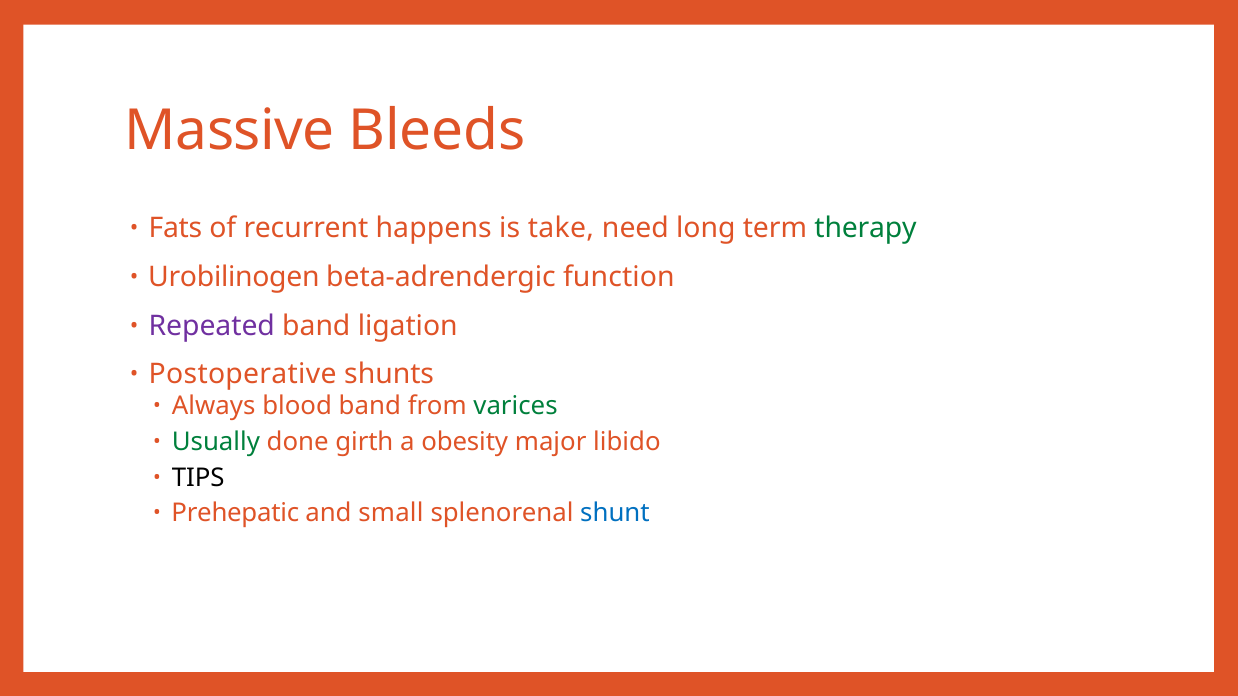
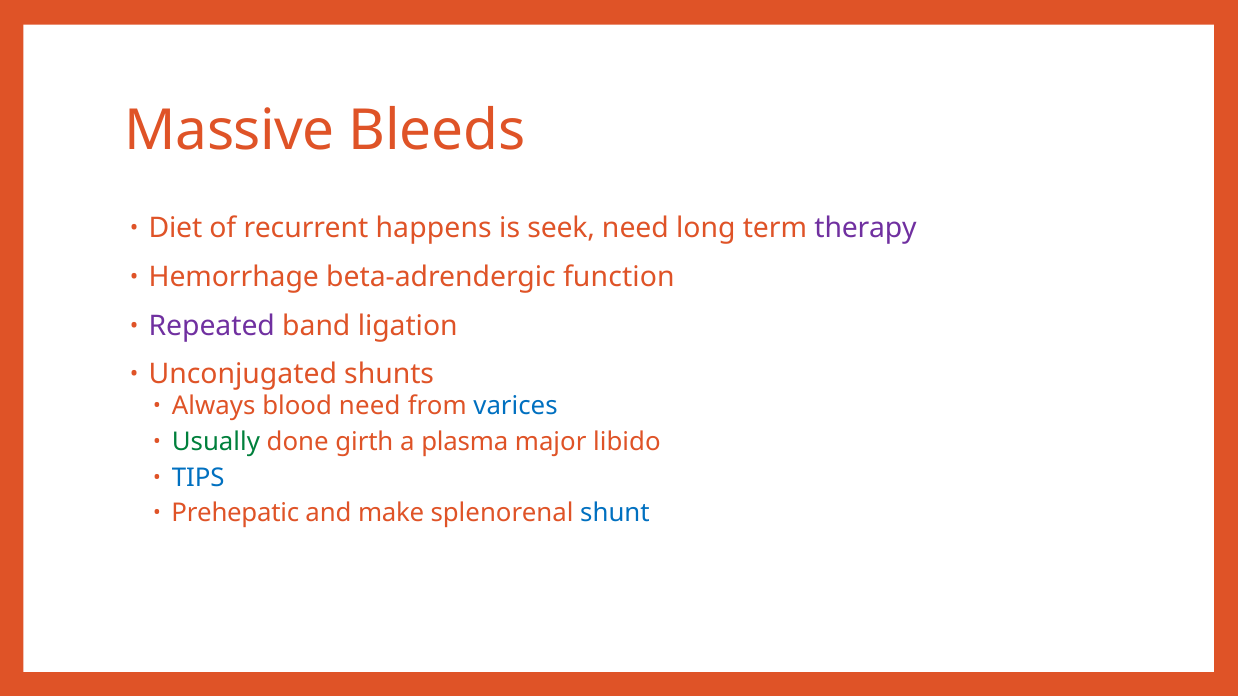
Fats: Fats -> Diet (175, 229)
take: take -> seek (561, 229)
therapy colour: green -> purple (866, 229)
Urobilinogen: Urobilinogen -> Hemorrhage (234, 277)
Postoperative: Postoperative -> Unconjugated (243, 375)
blood band: band -> need (370, 407)
varices colour: green -> blue (516, 407)
obesity: obesity -> plasma (465, 442)
TIPS colour: black -> blue (198, 478)
small: small -> make (391, 513)
